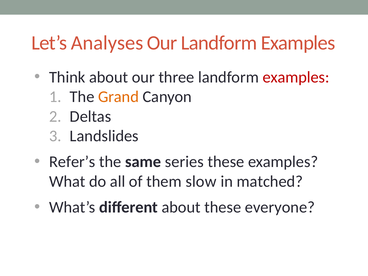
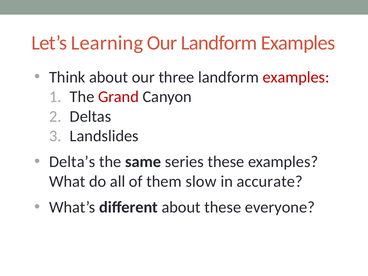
Analyses: Analyses -> Learning (107, 43)
Grand colour: orange -> red (118, 97)
Refer’s: Refer’s -> Delta’s (72, 162)
matched: matched -> accurate (270, 181)
